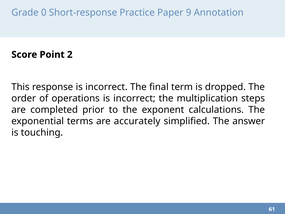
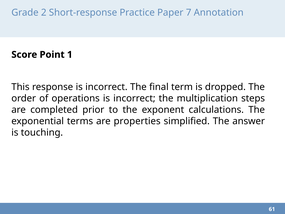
0: 0 -> 2 (44, 13)
9: 9 -> 7 (189, 13)
2: 2 -> 1 (70, 55)
accurately: accurately -> properties (137, 121)
